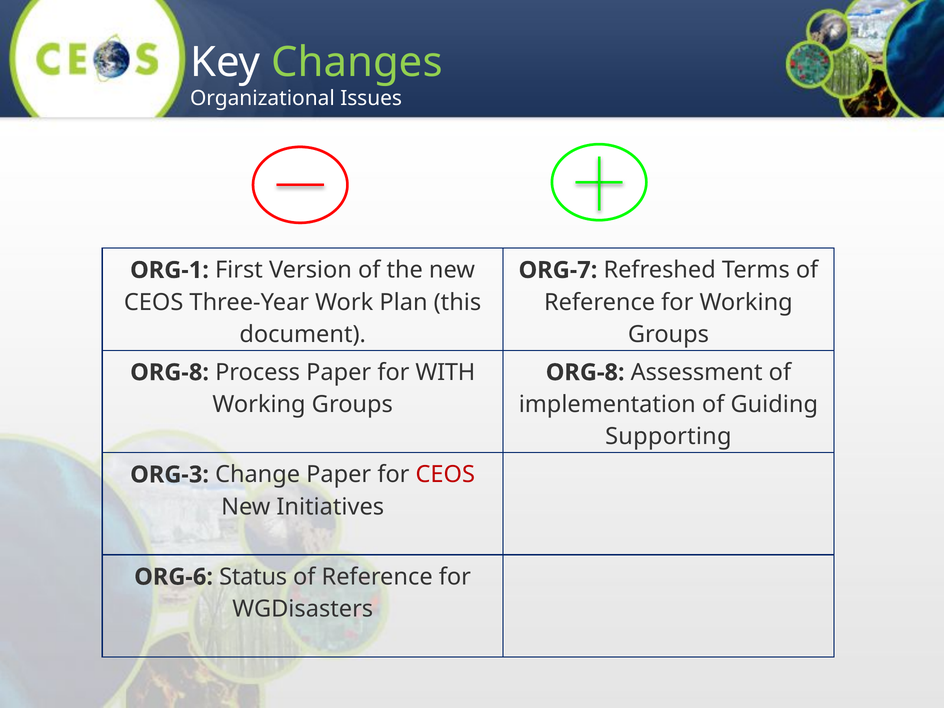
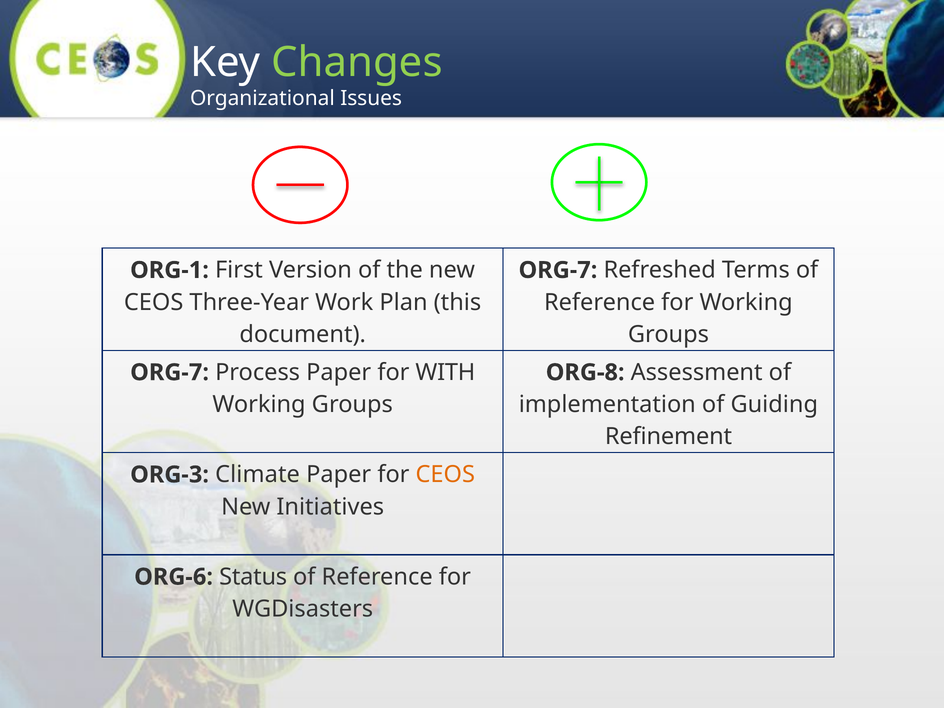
ORG‐8: ORG‐8 -> ORG‐7 (170, 372)
Supporting: Supporting -> Refinement (669, 437)
Change: Change -> Climate (258, 475)
CEOS colour: red -> orange (445, 475)
